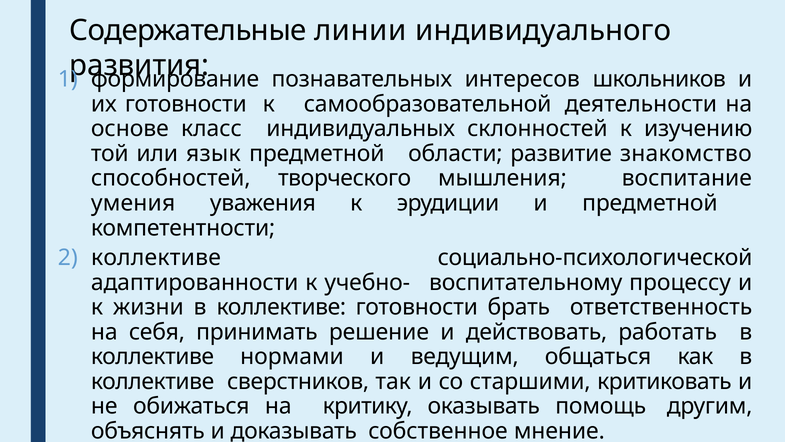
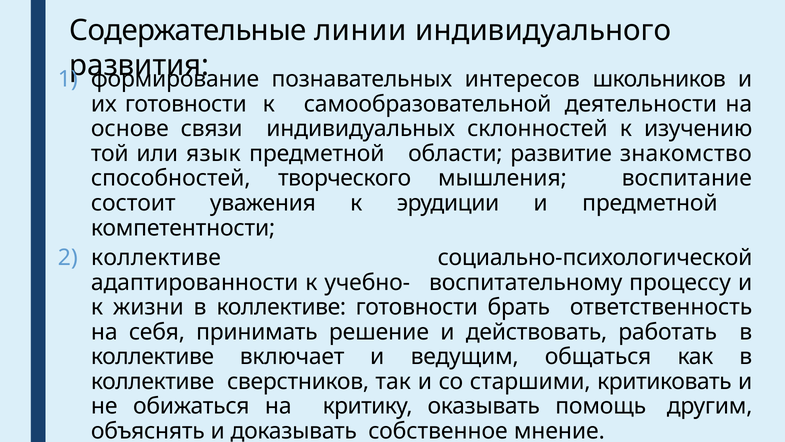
класс: класс -> связи (212, 129)
умения: умения -> состоит (133, 203)
нормами: нормами -> включает (292, 356)
